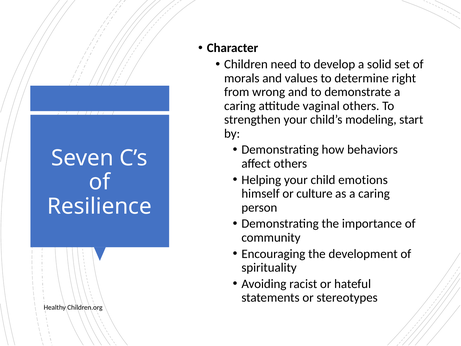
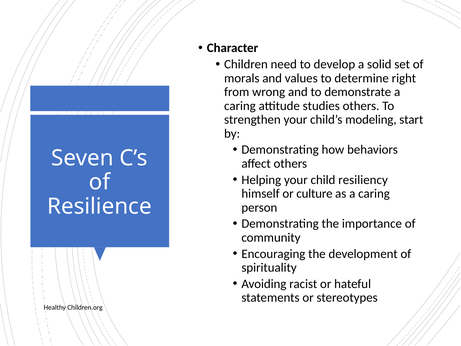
vaginal: vaginal -> studies (321, 106)
emotions: emotions -> resiliency (363, 180)
